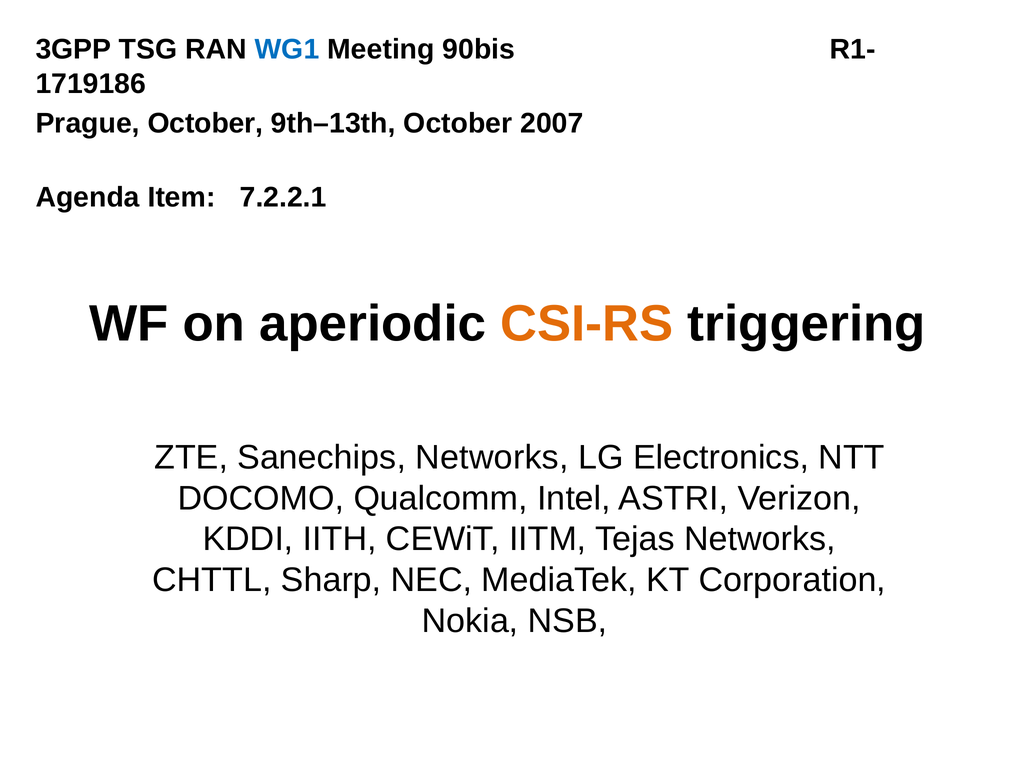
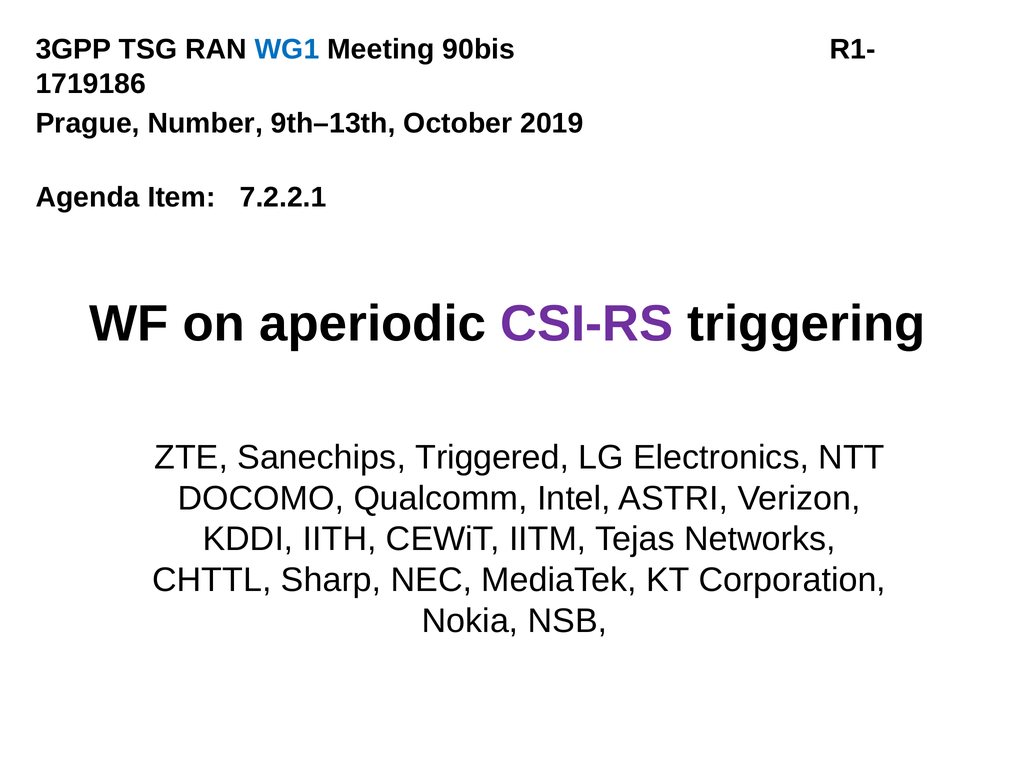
Prague October: October -> Number (205, 123)
2007: 2007 -> 2019 (552, 123)
CSI-RS colour: orange -> purple (587, 324)
Sanechips Networks: Networks -> Triggered (492, 457)
